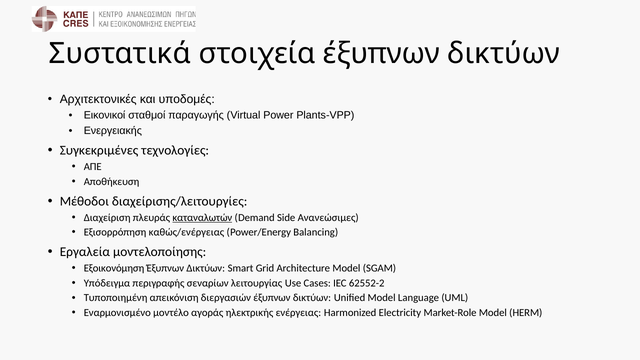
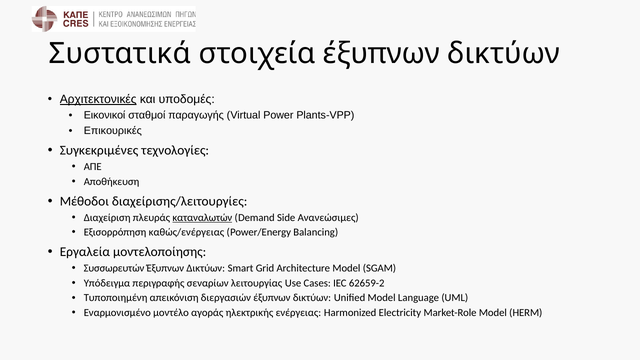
Αρχιτεκτονικές underline: none -> present (98, 99)
Ενεργειακής: Ενεργειακής -> Επικουρικές (113, 131)
Εξοικονόμηση: Εξοικονόμηση -> Συσσωρευτών (114, 268)
62552-2: 62552-2 -> 62659-2 (367, 283)
